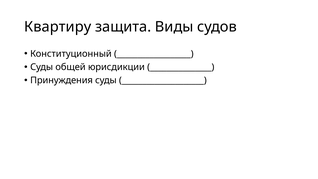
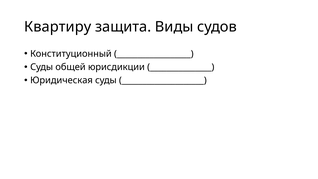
Принуждения: Принуждения -> Юридическая (61, 80)
